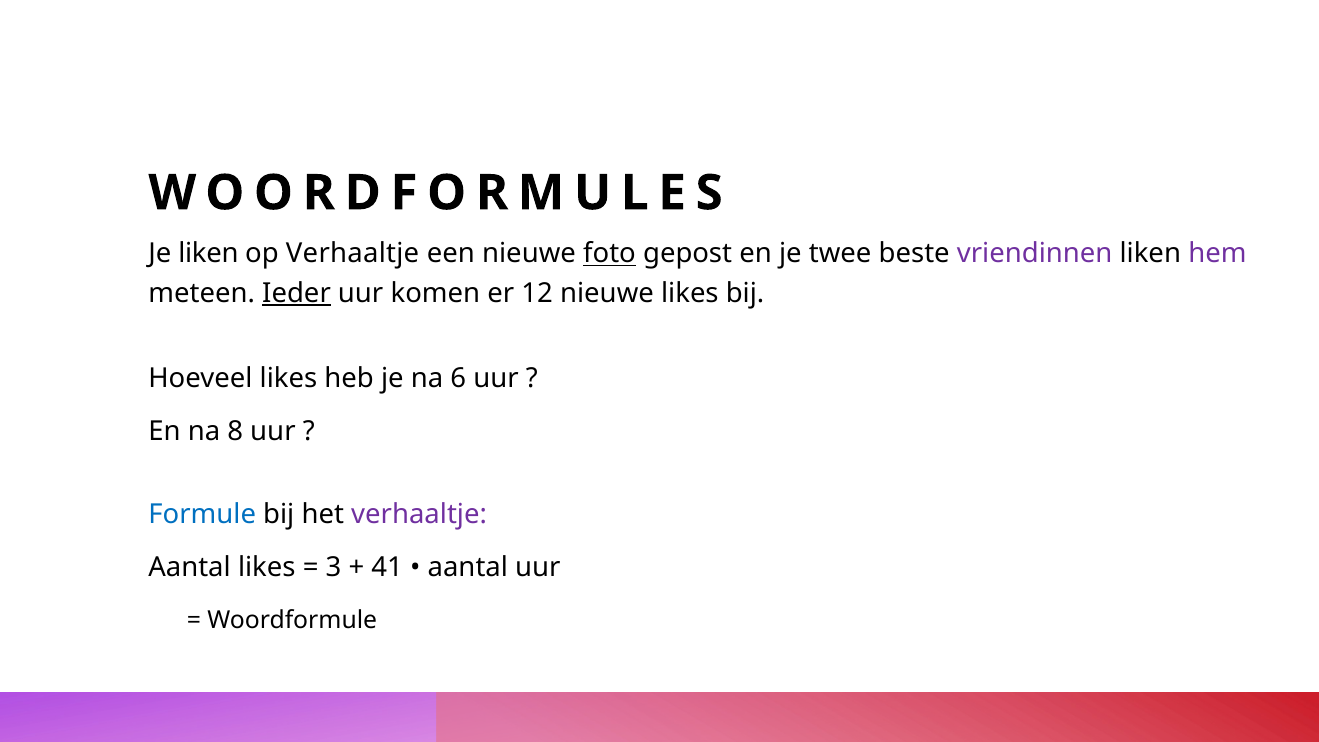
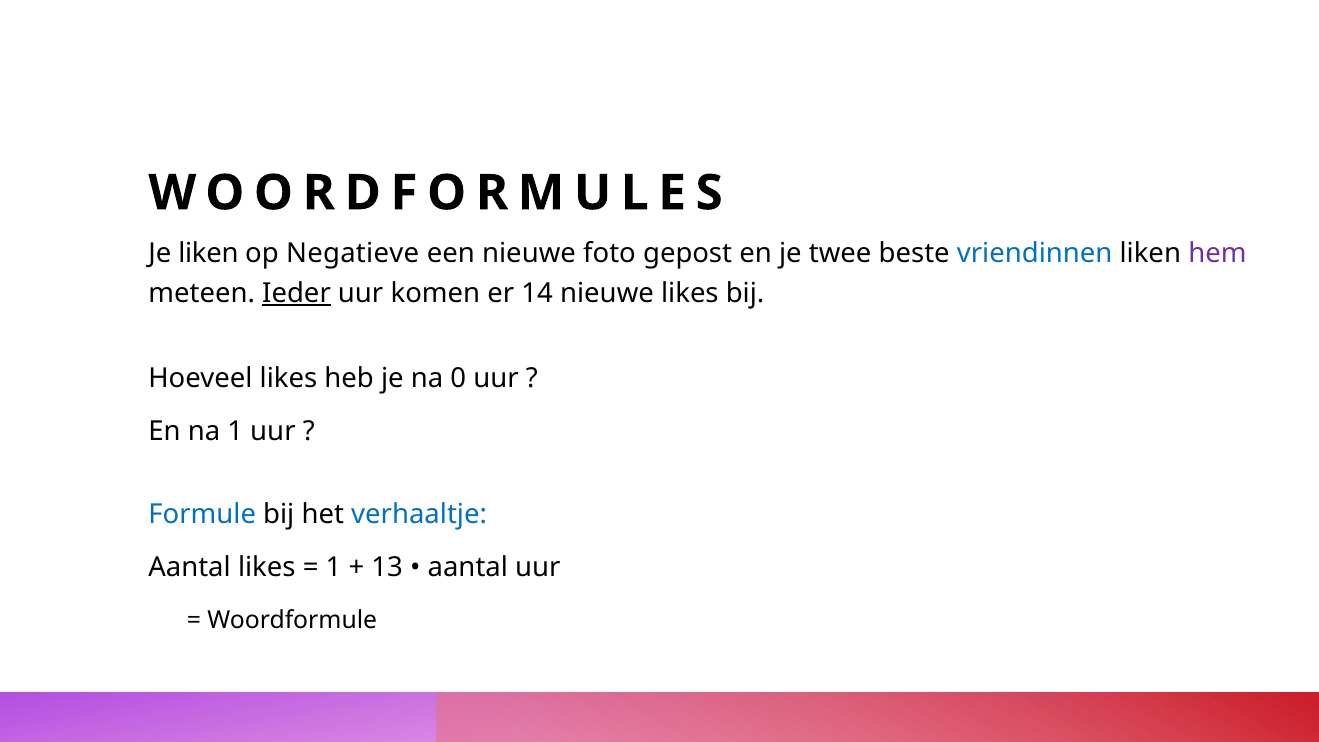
op Verhaaltje: Verhaaltje -> Negatieve (353, 254)
foto underline: present -> none (609, 254)
vriendinnen colour: purple -> blue (1035, 254)
12: 12 -> 14 (537, 293)
6: 6 -> 0 (458, 378)
na 8: 8 -> 1 (235, 432)
verhaaltje colour: purple -> blue (419, 514)
3: 3 -> 1 (333, 568)
41: 41 -> 13 (387, 568)
